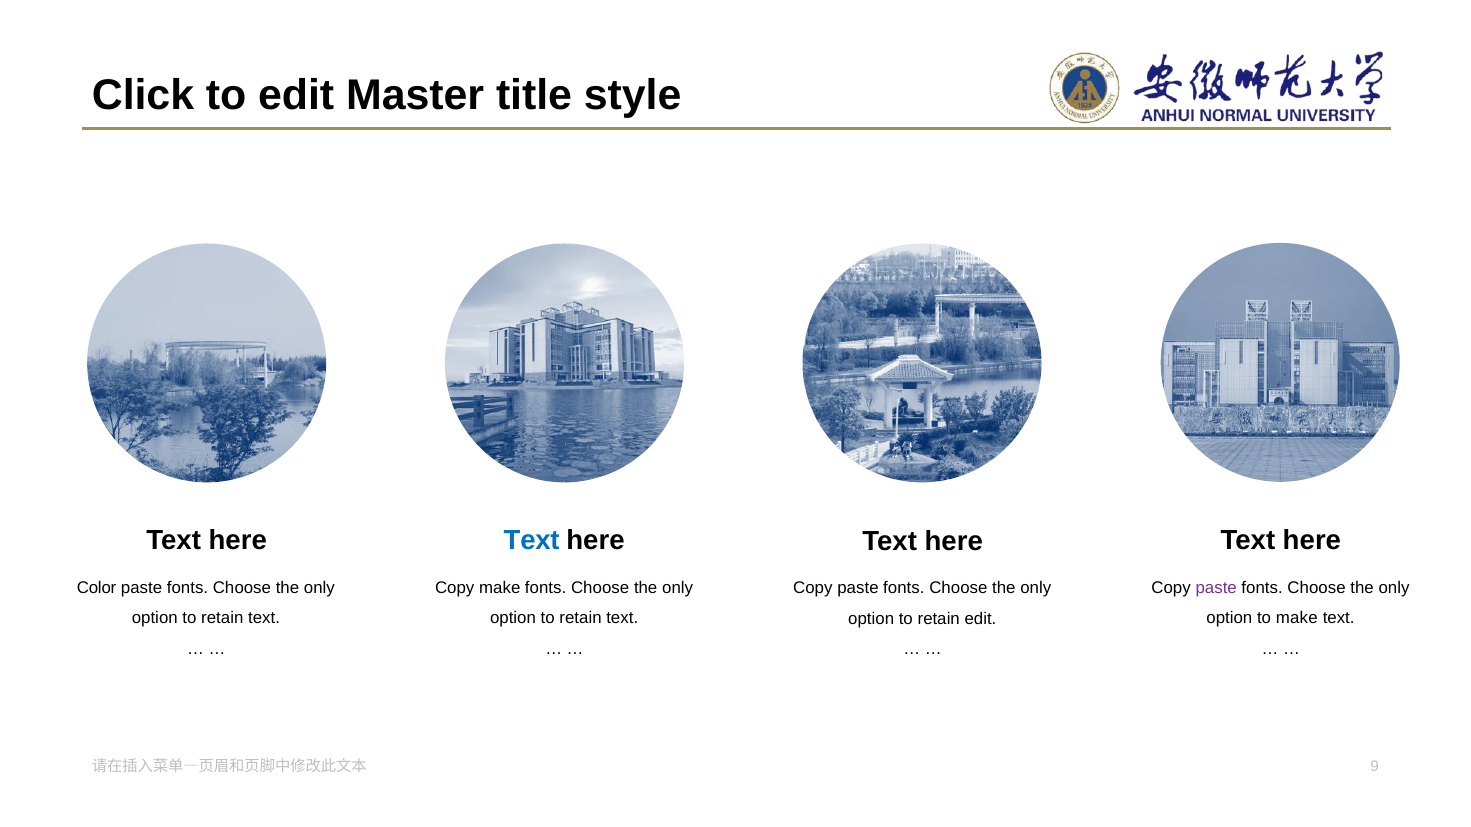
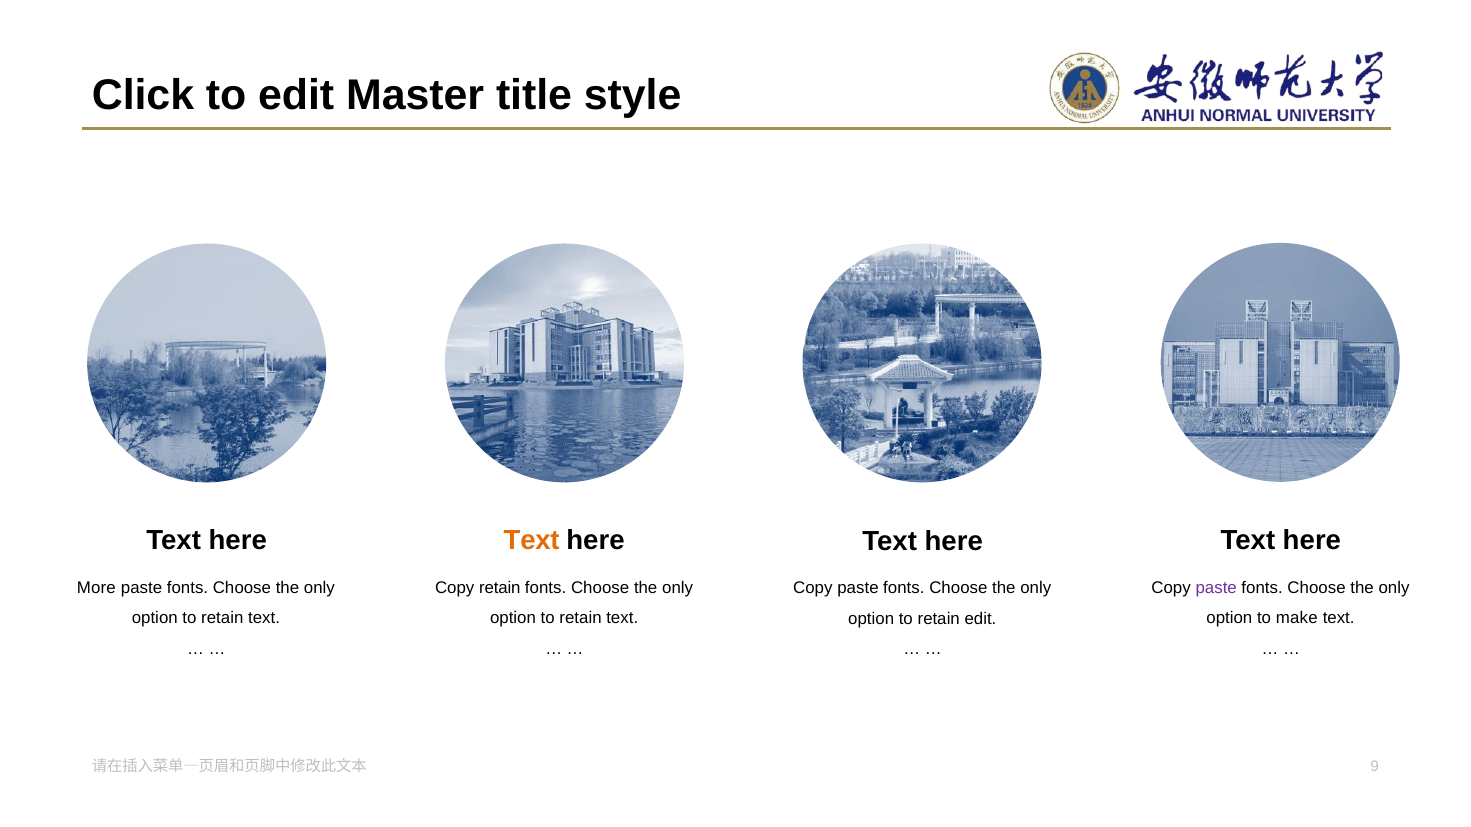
Text colour: blue -> orange (532, 541)
Color: Color -> More (96, 588)
Copy make: make -> retain (500, 588)
